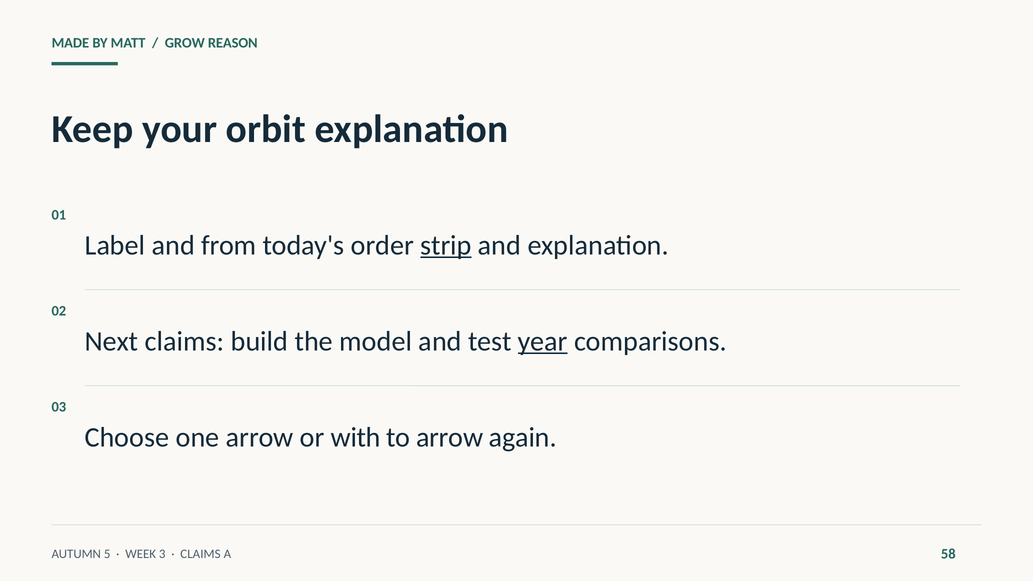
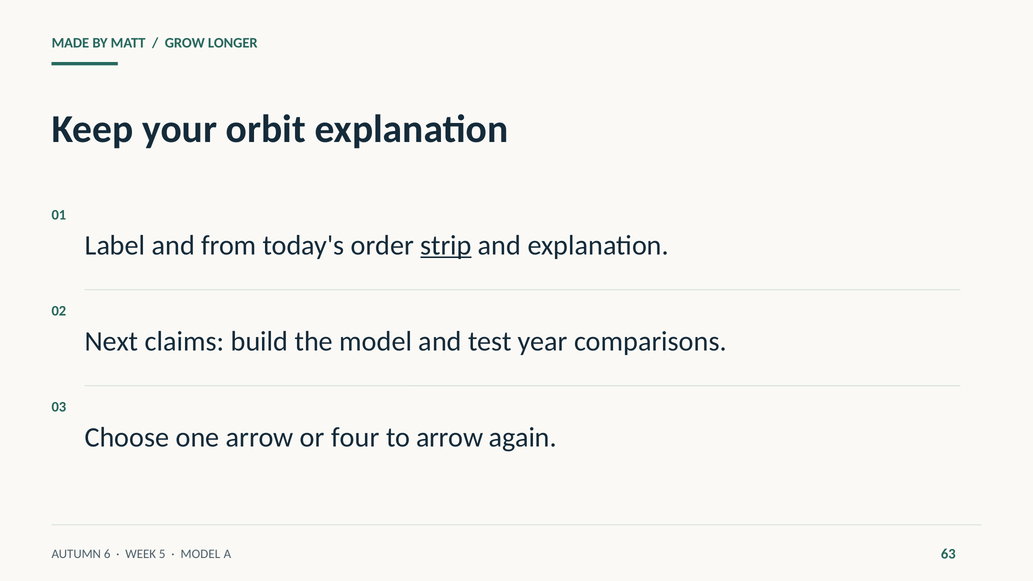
REASON: REASON -> LONGER (233, 43)
year underline: present -> none (543, 341)
with: with -> four (355, 437)
5: 5 -> 6 (107, 554)
3: 3 -> 5 (162, 554)
CLAIMS: CLAIMS -> MODEL (200, 554)
58: 58 -> 63 (948, 554)
